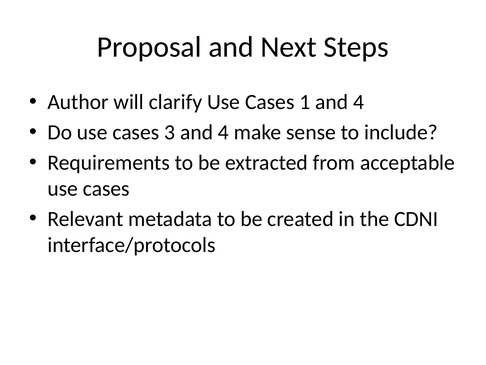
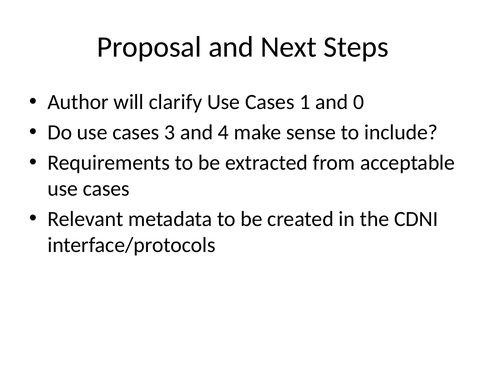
1 and 4: 4 -> 0 (359, 102)
